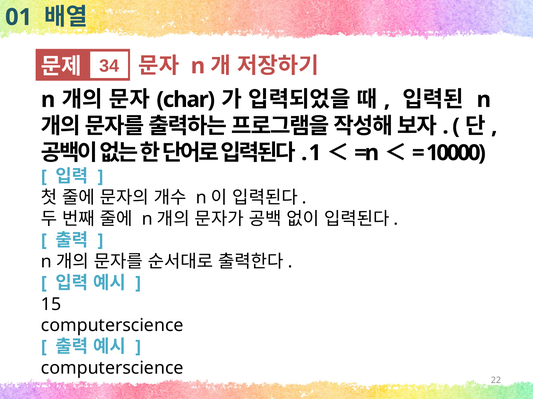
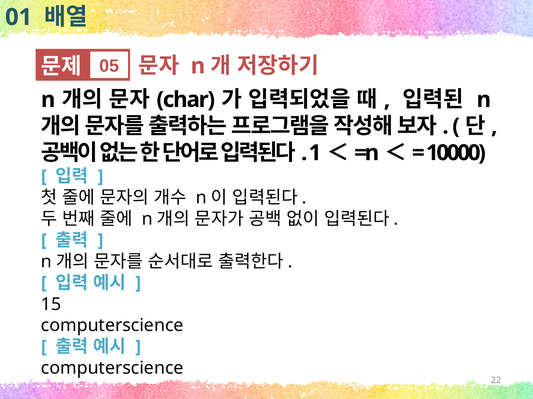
34: 34 -> 05 (109, 66)
